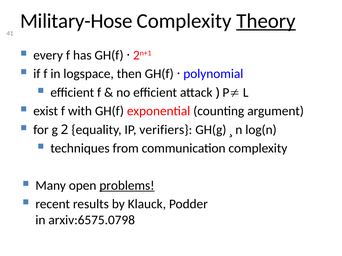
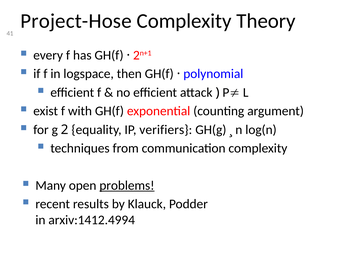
Military-Hose: Military-Hose -> Project-Hose (76, 21)
Theory underline: present -> none (266, 21)
arxiv:6575.0798: arxiv:6575.0798 -> arxiv:1412.4994 (92, 220)
